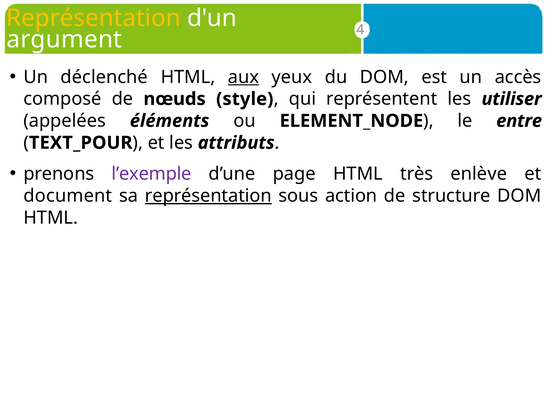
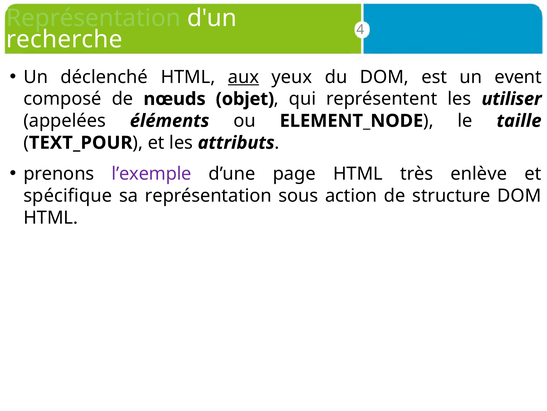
Représentation colour: yellow -> light green (93, 18)
argument: argument -> recherche (64, 39)
accès: accès -> event (518, 77)
style: style -> objet (245, 99)
entre: entre -> taille (519, 121)
document: document -> spécifique (68, 195)
représentation underline: present -> none (208, 195)
